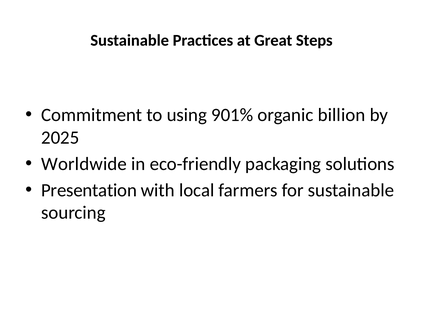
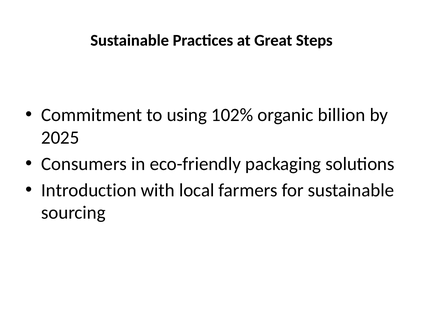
901%: 901% -> 102% (232, 115)
Worldwide: Worldwide -> Consumers (84, 164)
Presentation: Presentation -> Introduction (89, 190)
